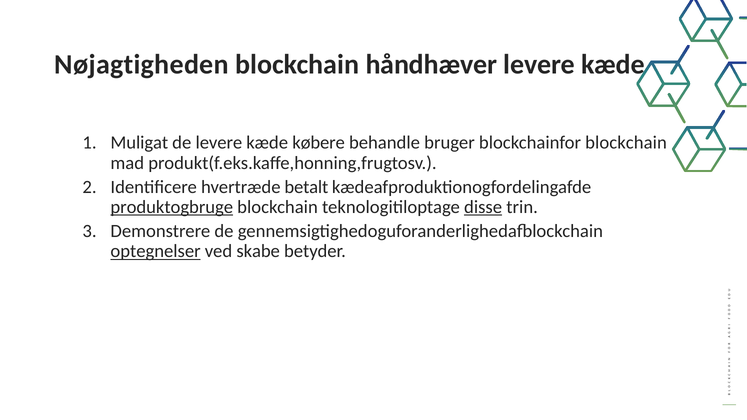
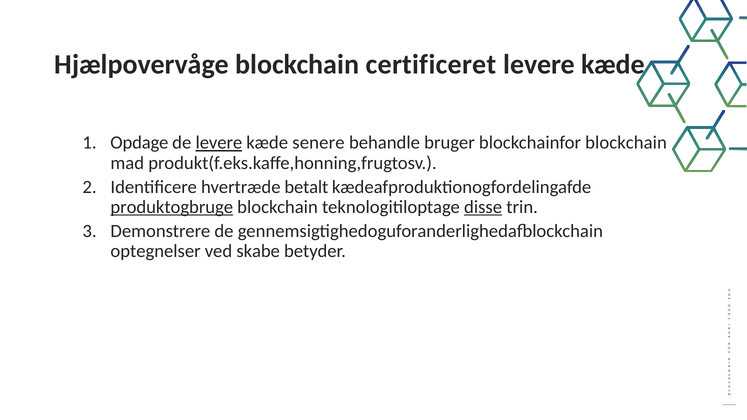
Nøjagtigheden: Nøjagtigheden -> Hjælpovervåge (142, 64)
håndhæver: håndhæver -> certificeret (431, 64)
Muligat: Muligat -> Opdage (139, 143)
levere underline: none -> present (219, 143)
købere: købere -> senere (318, 143)
optegnelser underline: present -> none (156, 251)
